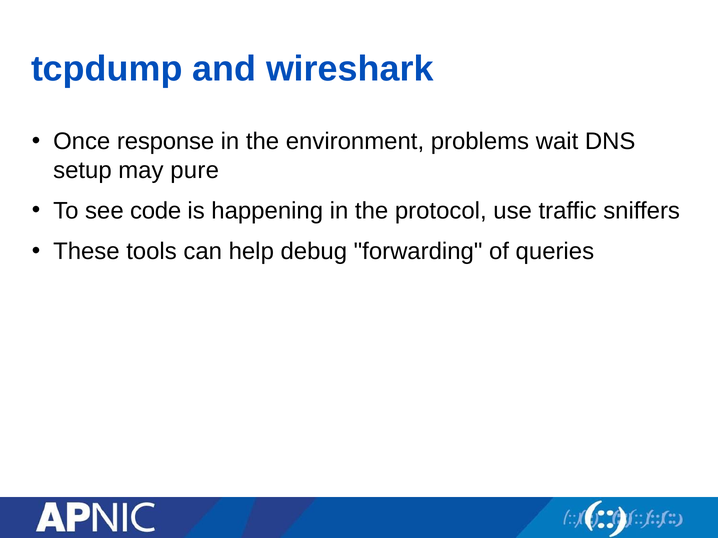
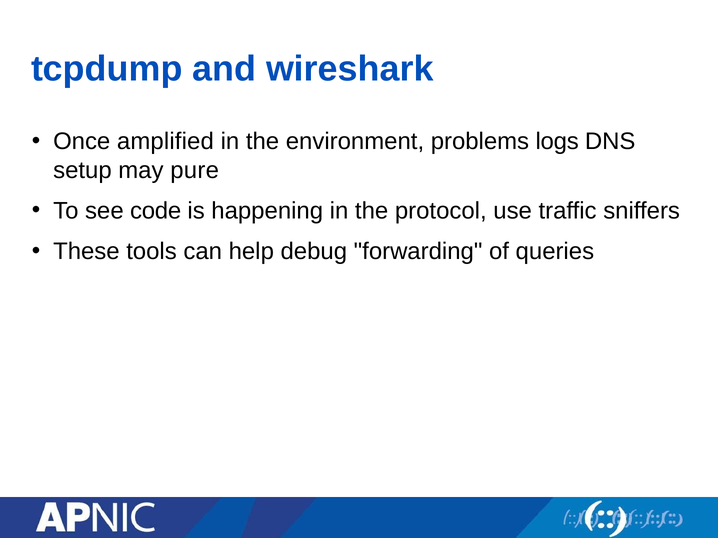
response: response -> amplified (165, 142)
wait: wait -> logs (557, 142)
